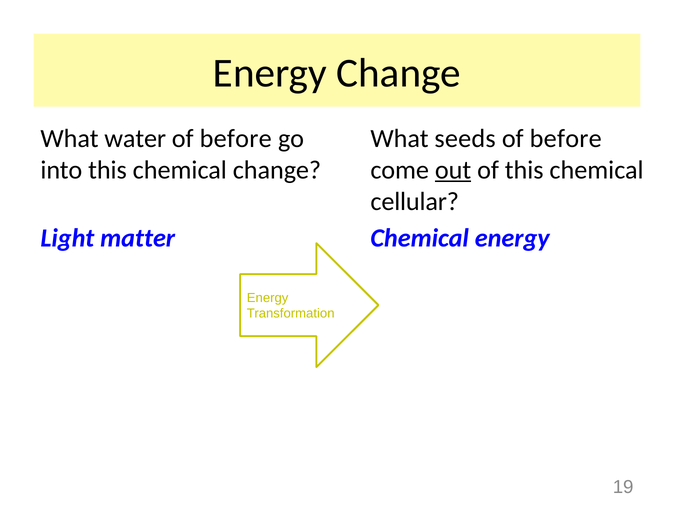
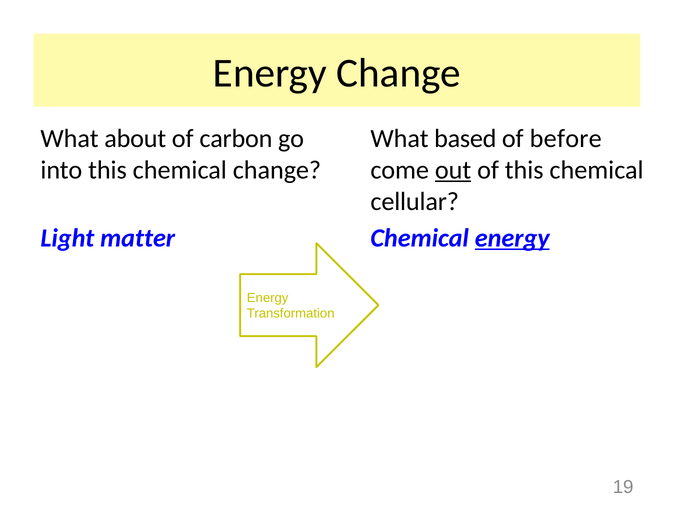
water: water -> about (135, 139)
before: before -> carbon (236, 139)
seeds: seeds -> based (465, 139)
energy underline: none -> present (512, 238)
